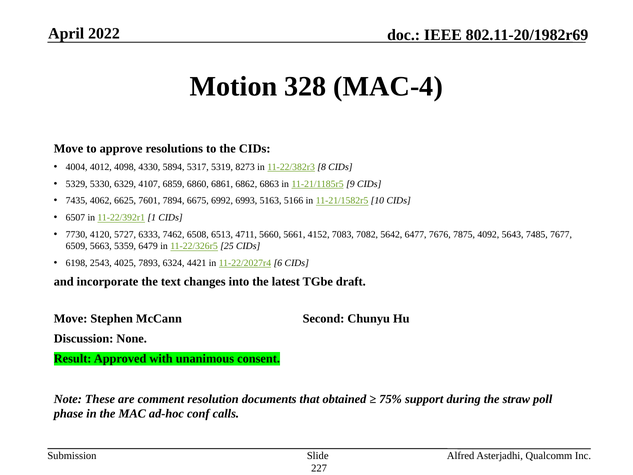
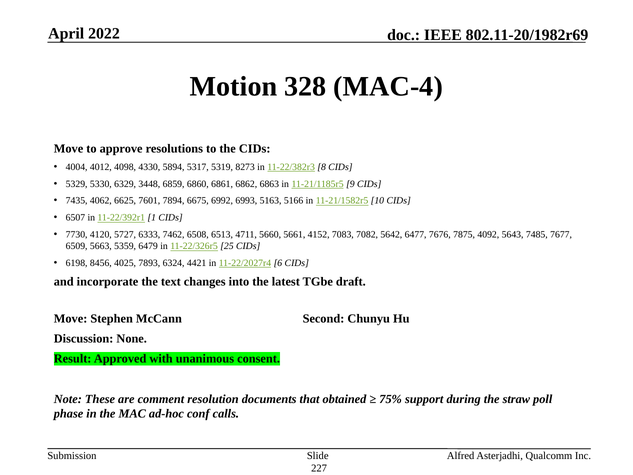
4107: 4107 -> 3448 (149, 184)
2543: 2543 -> 8456 (101, 263)
